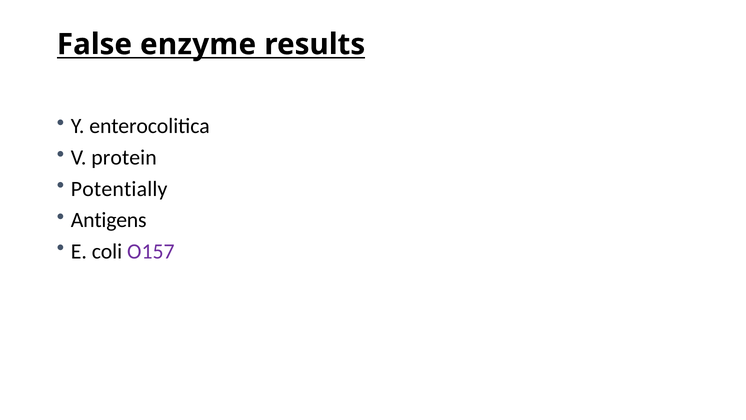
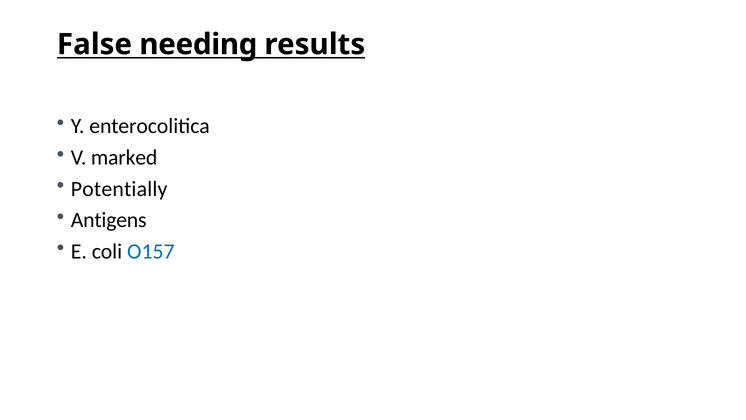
enzyme: enzyme -> needing (198, 44)
protein: protein -> marked (124, 157)
O157 colour: purple -> blue (151, 251)
